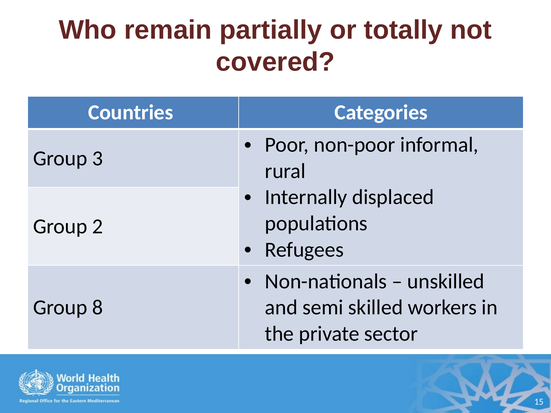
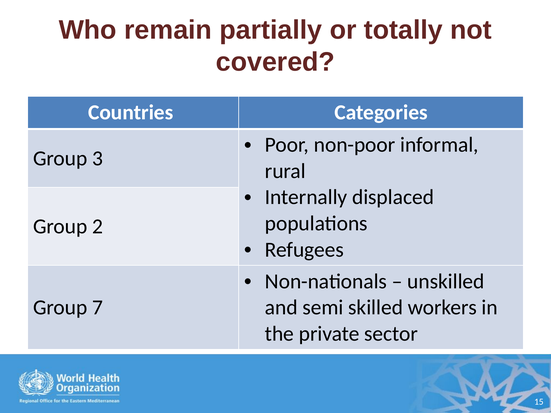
8: 8 -> 7 (98, 308)
